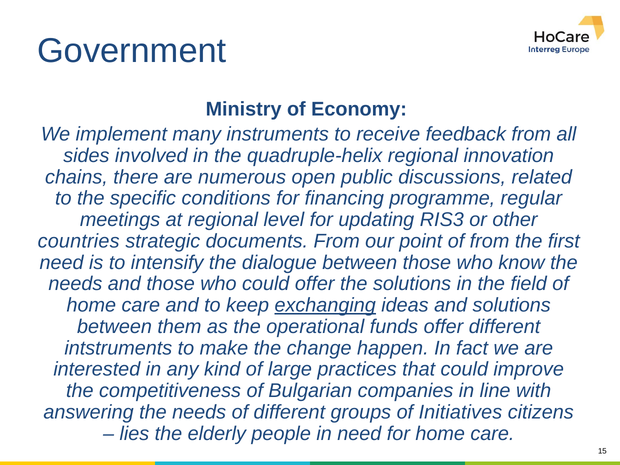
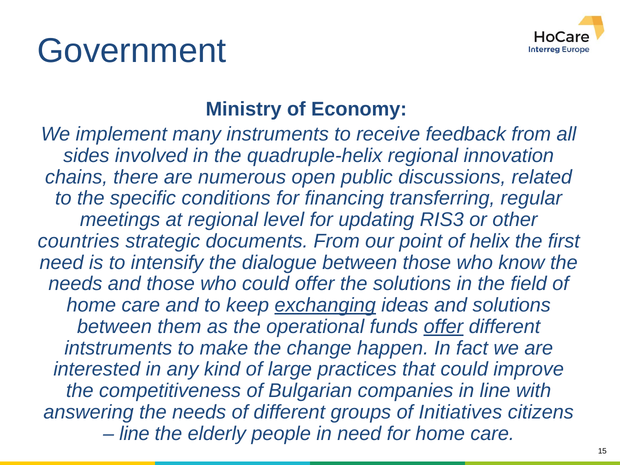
programme: programme -> transferring (442, 198)
of from: from -> helix (490, 241)
offer underline: none -> present (443, 327)
lies: lies -> line (134, 434)
